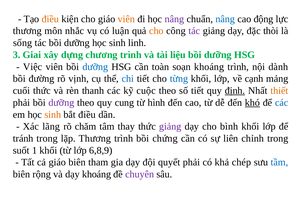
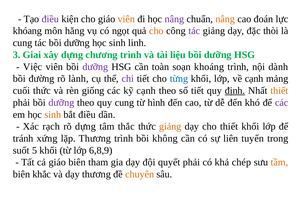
điều colour: orange -> purple (50, 19)
nâng colour: blue -> orange (225, 19)
động: động -> đoán (263, 19)
thương: thương -> khóang (27, 31)
nhắc: nhắc -> hăng (75, 31)
luận: luận -> ngọt (121, 31)
sống: sống -> cung (23, 43)
dưỡng colour: blue -> purple (95, 67)
vịnh: vịnh -> lành (79, 79)
chi colour: blue -> purple (128, 79)
thanh: thanh -> giống (93, 91)
kỹ cuộc: cuộc -> cạnh (146, 91)
khó underline: present -> none (252, 103)
các colour: blue -> purple (282, 103)
lãng: lãng -> rạch (51, 127)
chăm: chăm -> dựng (86, 127)
thay: thay -> thắc (126, 127)
giảng colour: purple -> orange (170, 127)
cho bình: bình -> thiết (229, 127)
tránh trong: trong -> xứng (47, 139)
chứng: chứng -> không (165, 139)
chỉnh: chỉnh -> tuyến (253, 139)
1: 1 -> 5 (35, 151)
tầm colour: blue -> orange (279, 162)
rộng: rộng -> khắc (42, 174)
dạy khoáng: khoáng -> thương (96, 174)
chuyên colour: purple -> orange (140, 174)
